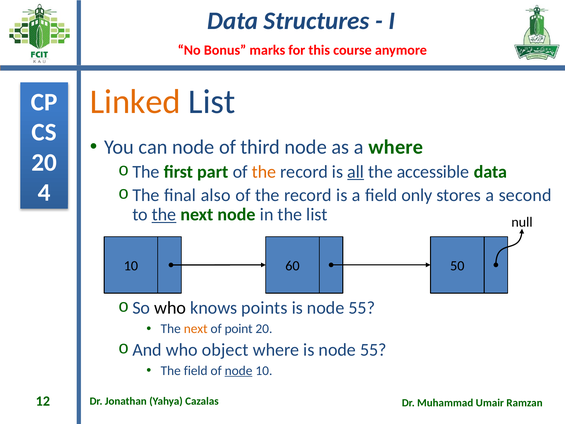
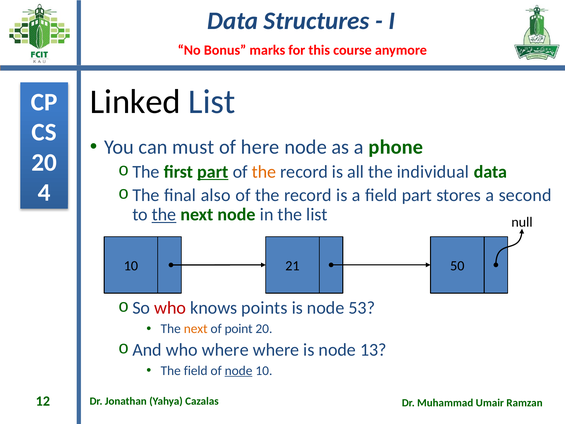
Linked colour: orange -> black (135, 102)
can node: node -> must (193, 147)
third: third -> here (260, 147)
a where: where -> phone (396, 147)
part underline: none -> present (213, 172)
all underline: present -> none (356, 172)
accessible: accessible -> individual (433, 172)
field only: only -> part (417, 195)
60: 60 -> 21 (292, 266)
who colour: black -> red (170, 308)
55: 55 -> 53 (362, 308)
who object: object -> where (225, 350)
where is node 55: 55 -> 13 (373, 350)
